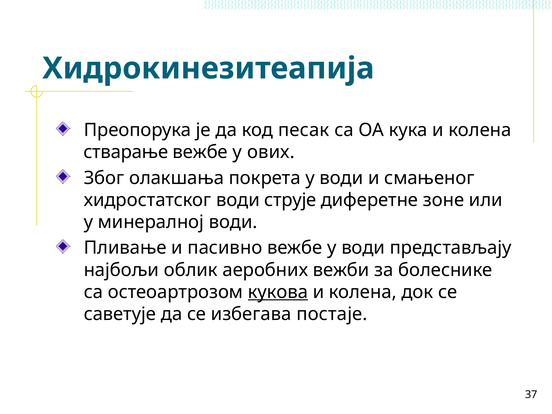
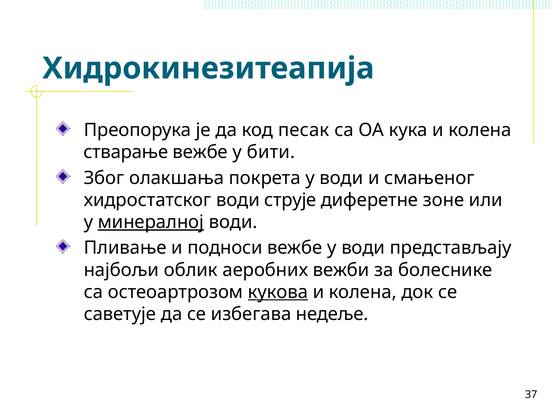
ових: ових -> бити (271, 152)
минералној underline: none -> present (151, 222)
пасивно: пасивно -> подноси (225, 248)
постаје: постаје -> недеље (332, 314)
